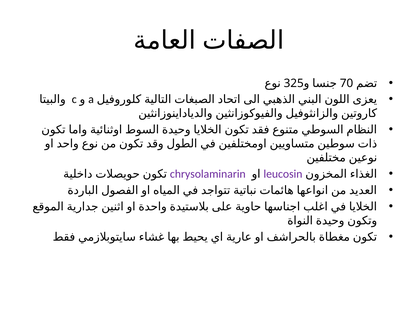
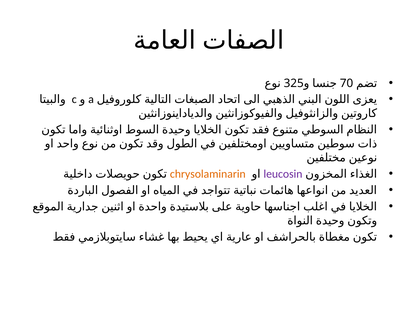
chrysolaminarin colour: purple -> orange (208, 174)
